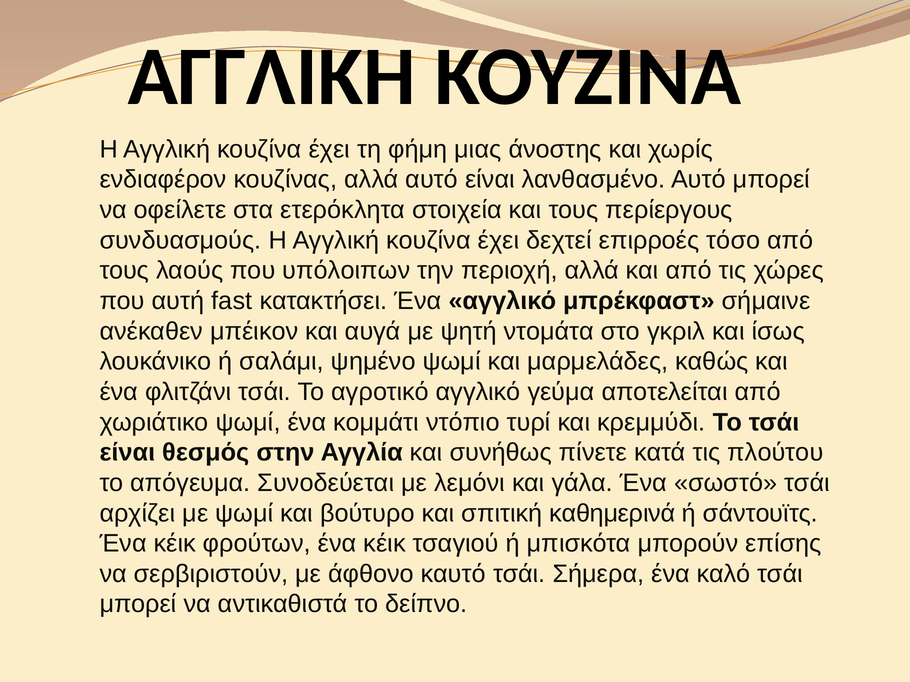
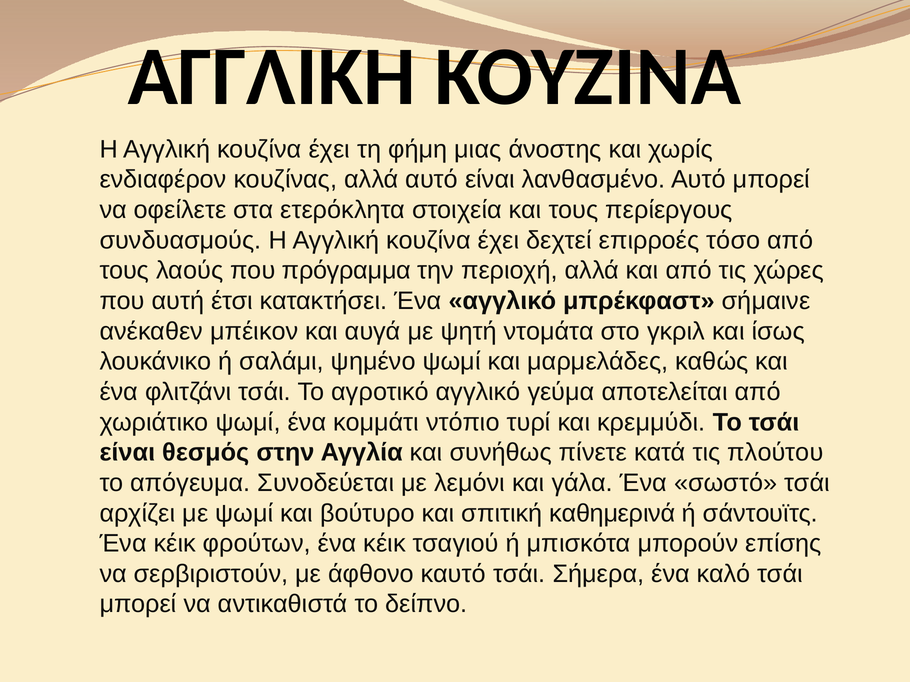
υπόλοιπων: υπόλοιπων -> πρόγραμμα (346, 271)
fast: fast -> έτσι (232, 301)
